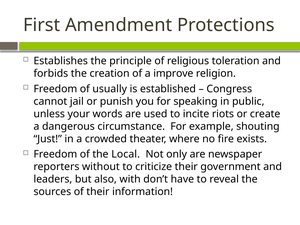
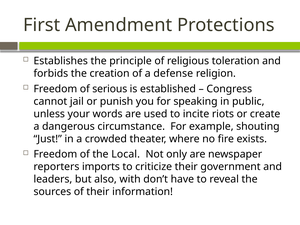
improve: improve -> defense (173, 73)
usually: usually -> serious (110, 89)
without: without -> imports (101, 167)
